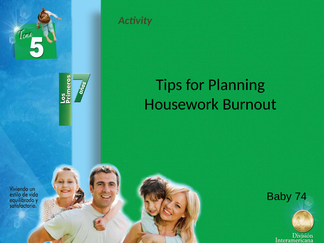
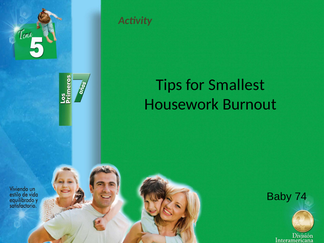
Planning: Planning -> Smallest (237, 85)
